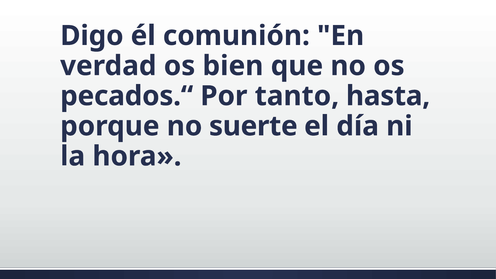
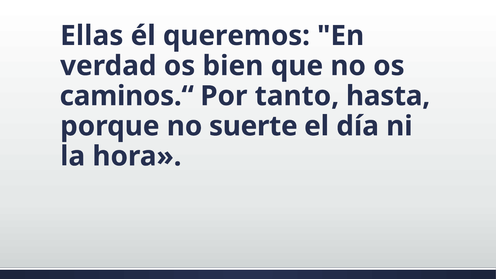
Digo: Digo -> Ellas (92, 36)
comunión: comunión -> queremos (236, 36)
pecados.“: pecados.“ -> caminos.“ (127, 96)
